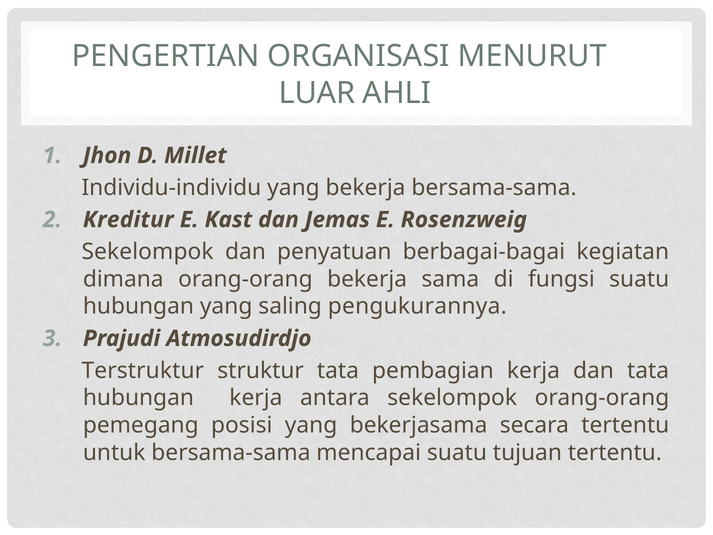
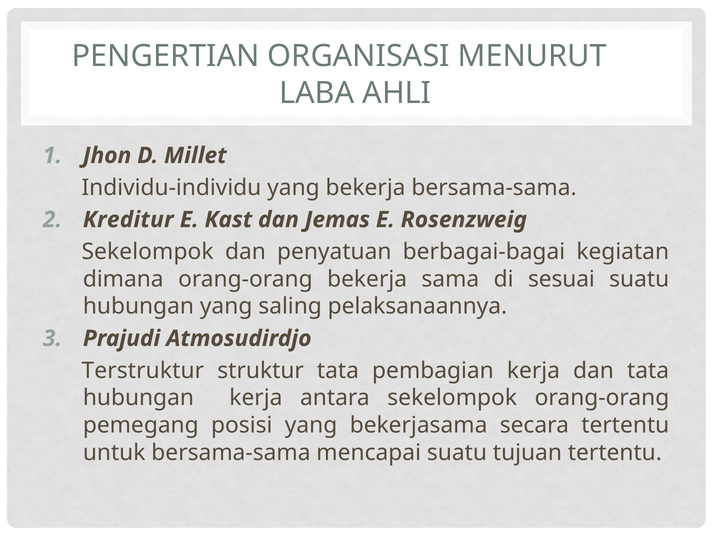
LUAR: LUAR -> LABA (317, 93)
fungsi: fungsi -> sesuai (561, 279)
pengukurannya: pengukurannya -> pelaksanaannya (417, 306)
